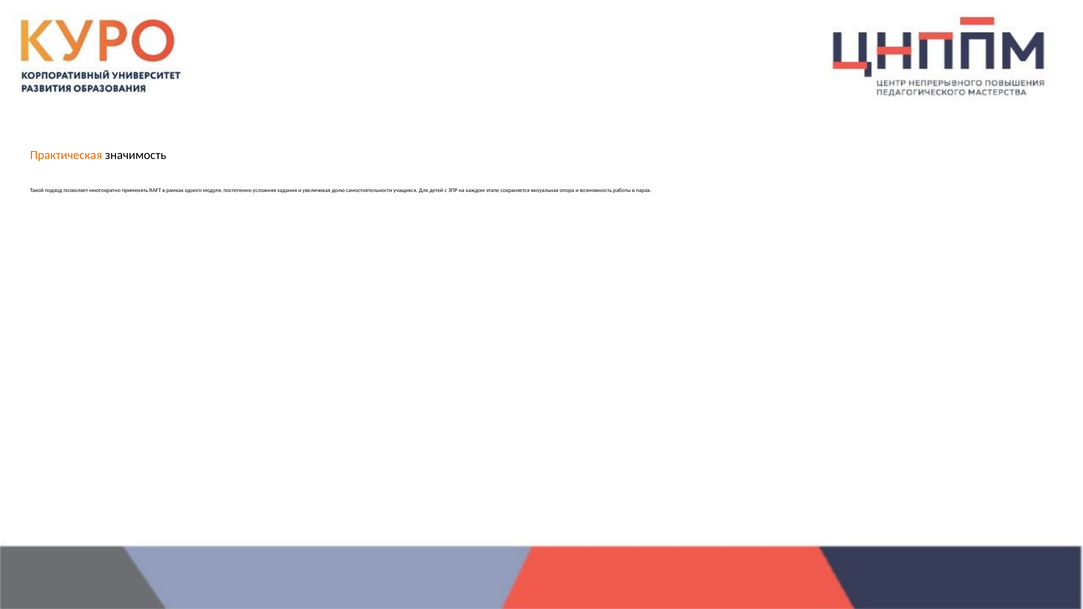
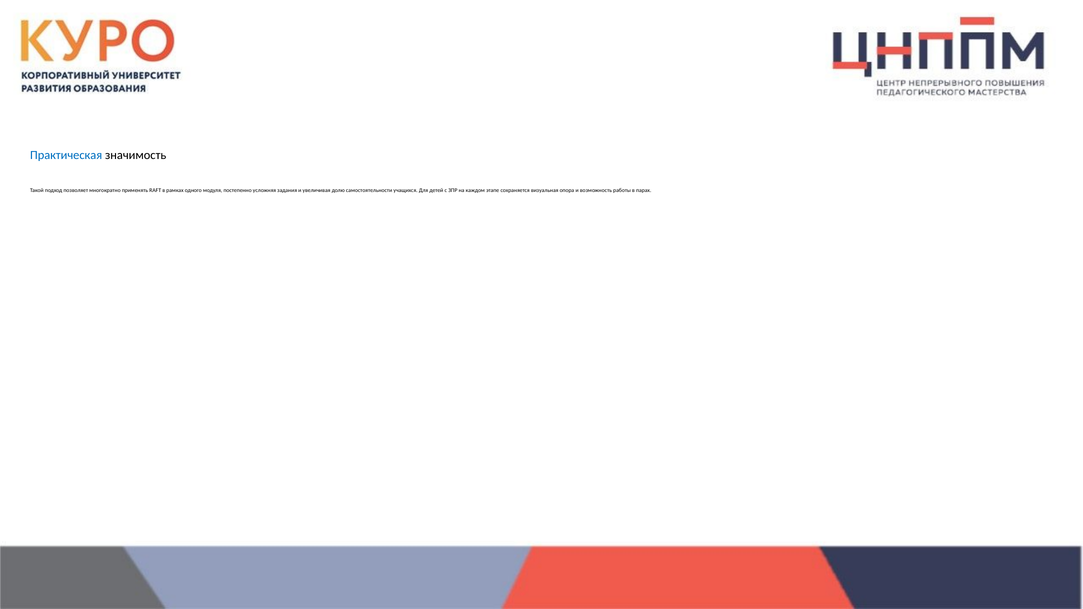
Практическая colour: orange -> blue (66, 155)
